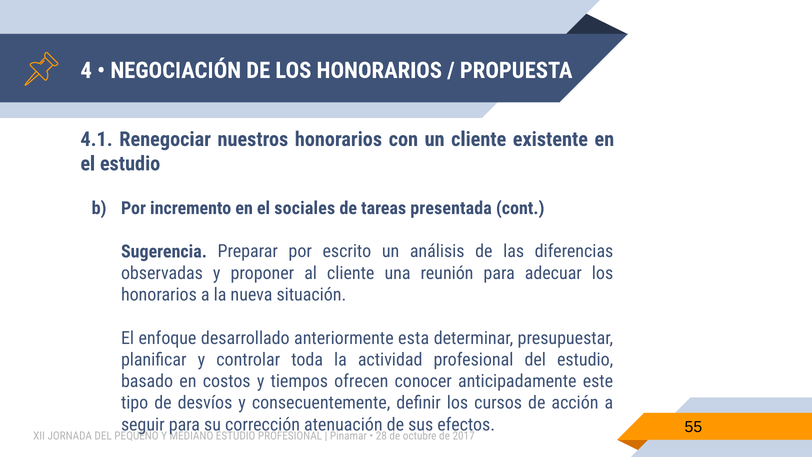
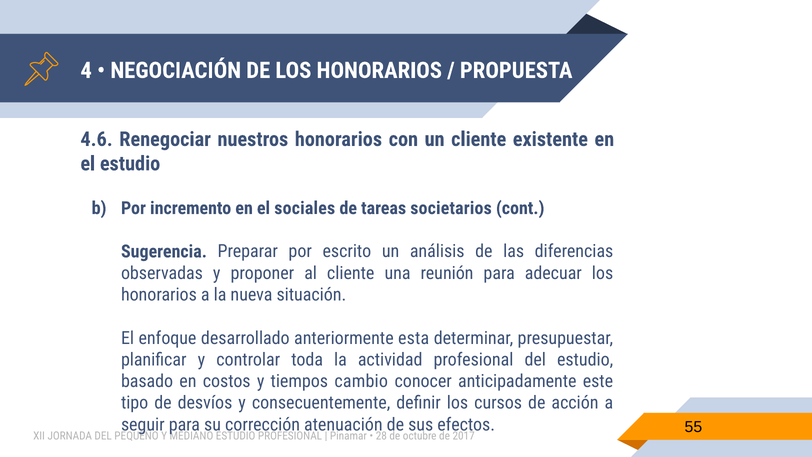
4.1: 4.1 -> 4.6 (97, 139)
presentada: presentada -> societarios (451, 208)
ofrecen: ofrecen -> cambio (361, 381)
